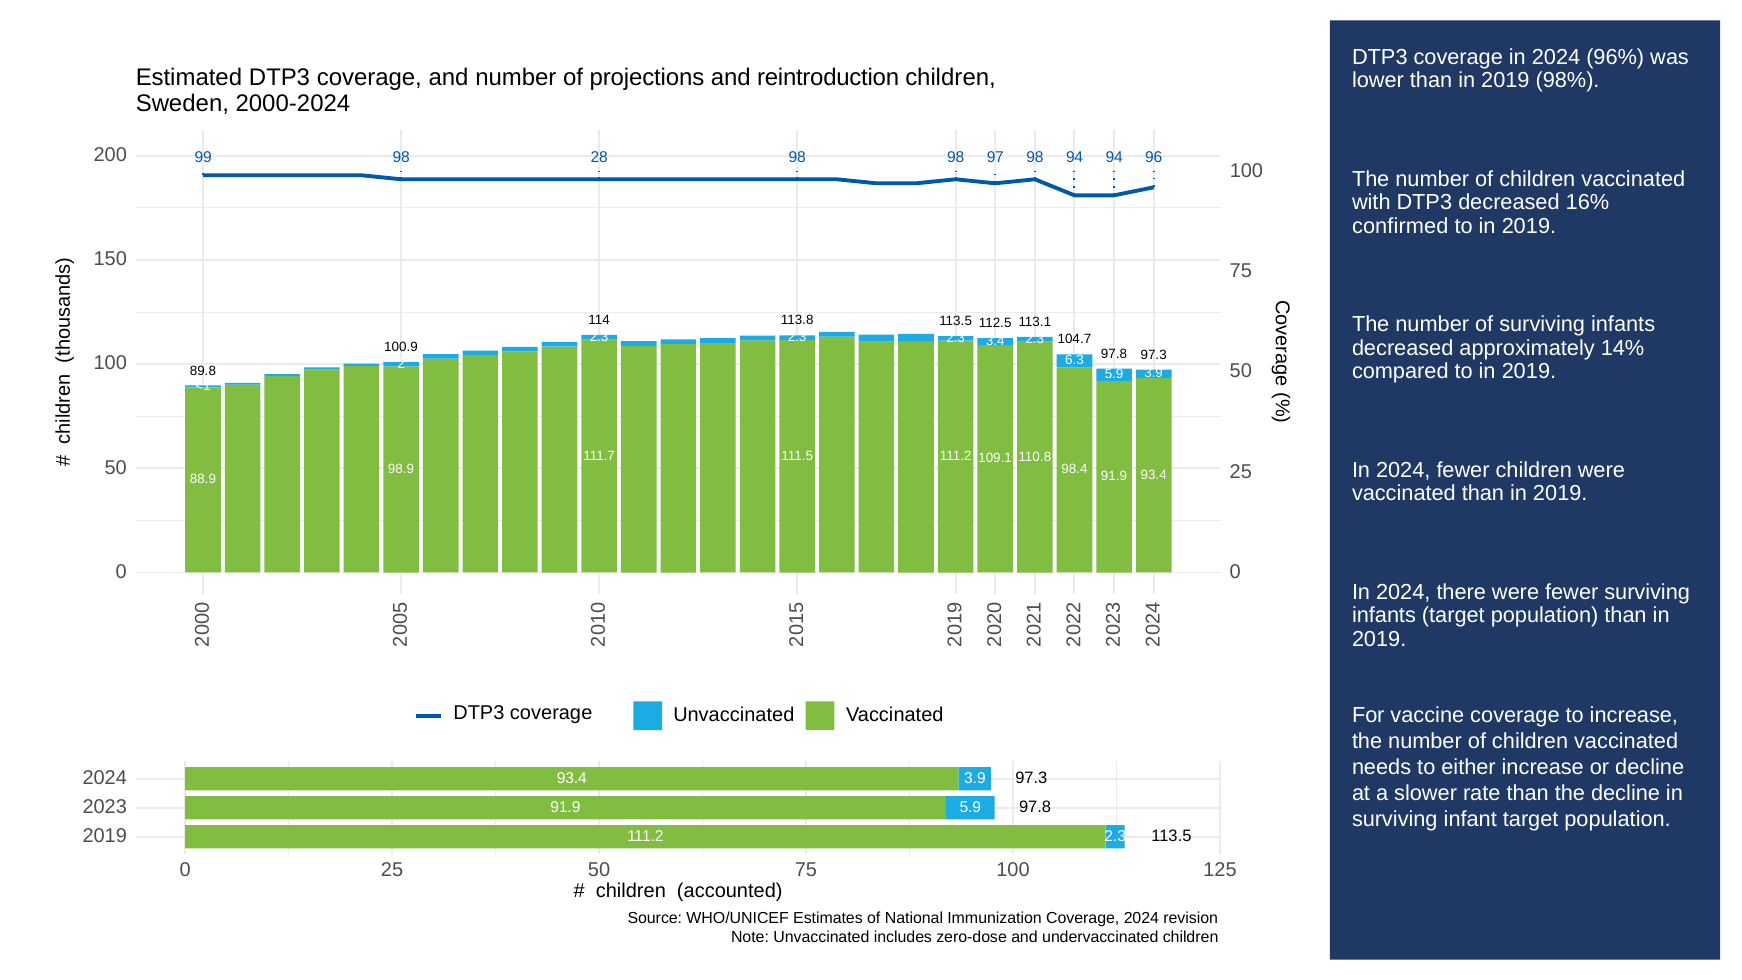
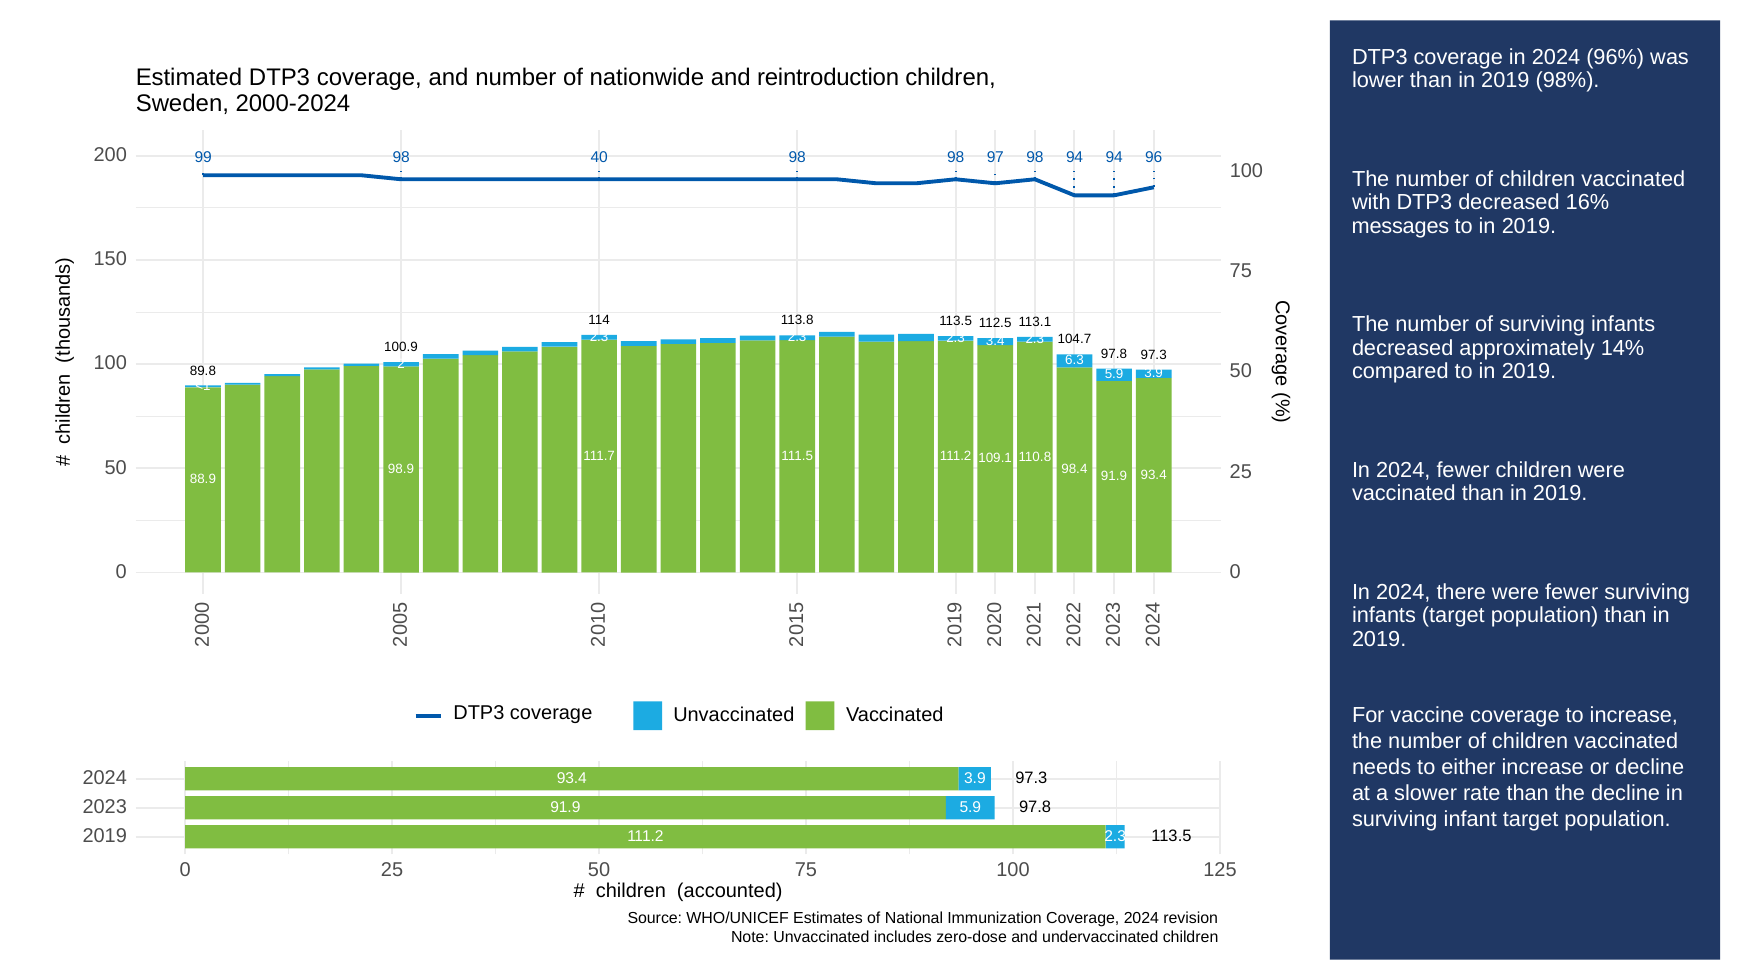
projections: projections -> nationwide (647, 77)
28: 28 -> 40 (599, 157)
confirmed: confirmed -> messages (1400, 226)
